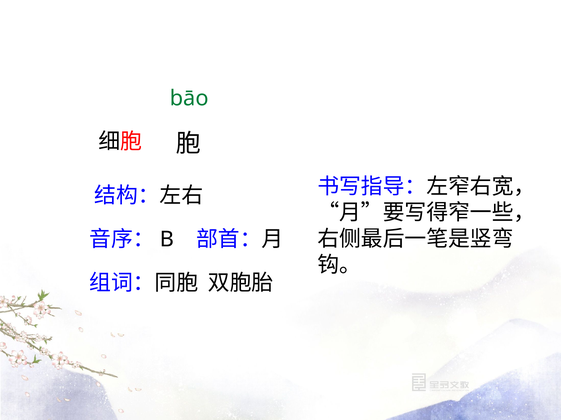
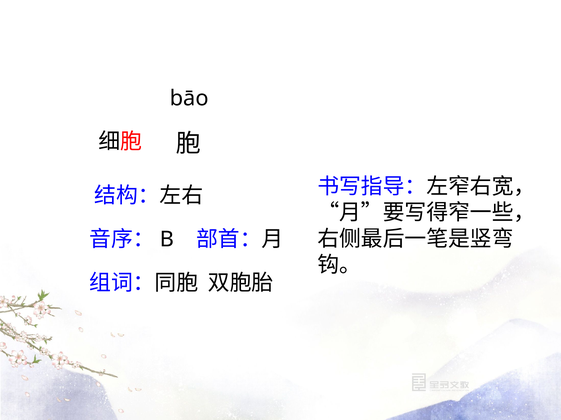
bāo colour: green -> black (189, 99)
